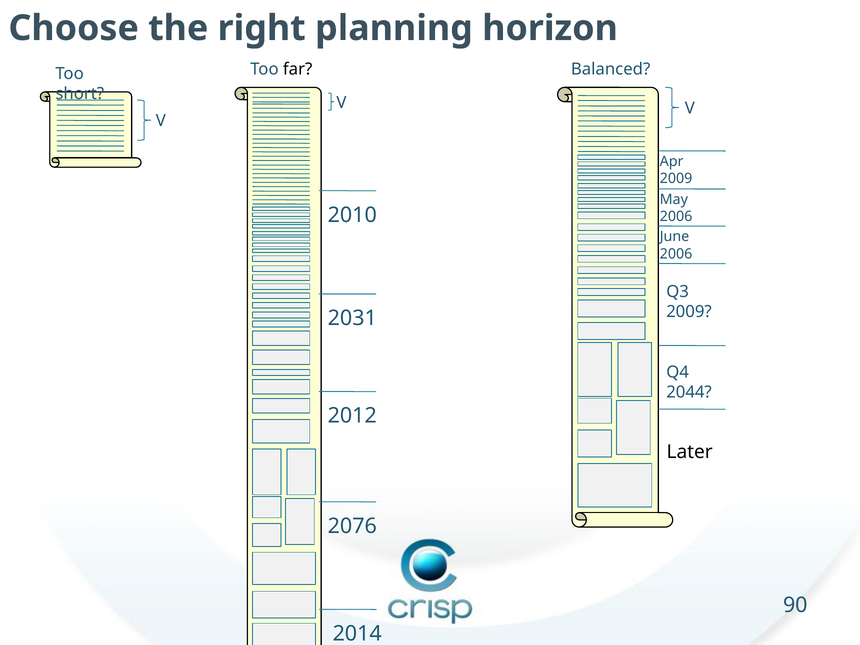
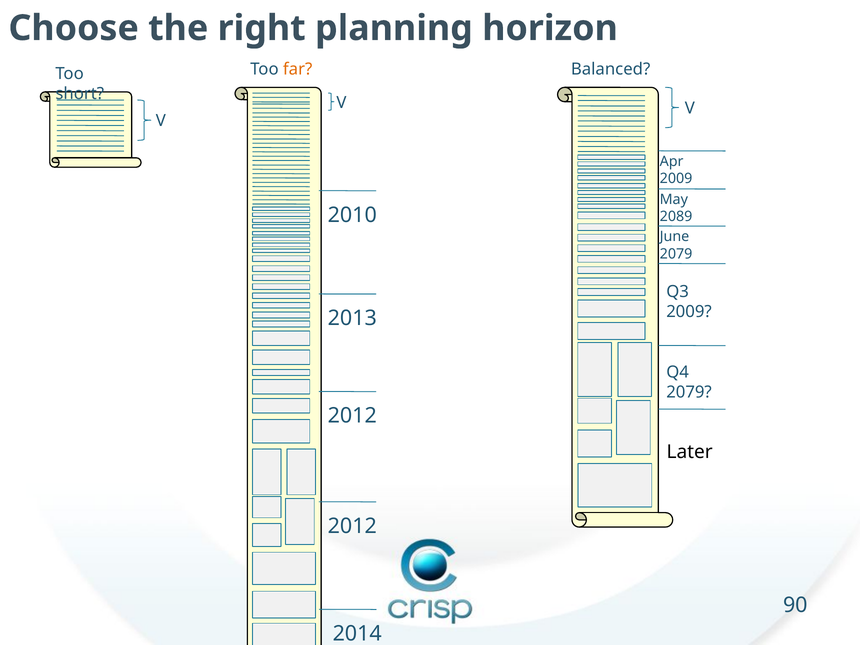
far colour: black -> orange (298, 69)
2006: 2006 -> 2089 (676, 217)
2006: 2006 -> 2079 (676, 254)
2031: 2031 -> 2013 (352, 318)
2044: 2044 -> 2079 (689, 392)
2076: 2076 -> 2012 (352, 526)
